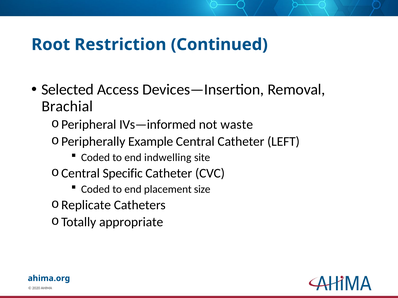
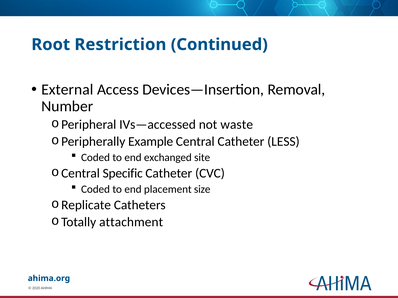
Selected: Selected -> External (67, 90)
Brachial: Brachial -> Number (67, 106)
IVs—informed: IVs—informed -> IVs—accessed (158, 125)
LEFT: LEFT -> LESS (283, 142)
indwelling: indwelling -> exchanged (168, 158)
appropriate: appropriate -> attachment (131, 222)
